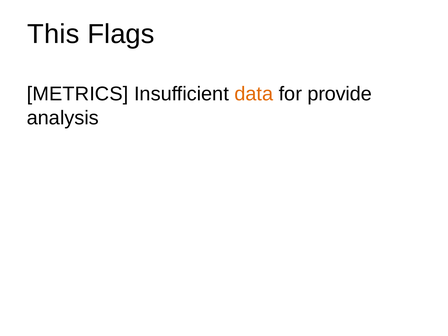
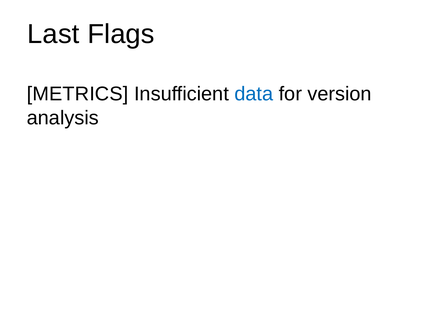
This: This -> Last (53, 34)
data colour: orange -> blue (254, 94)
provide: provide -> version (340, 94)
